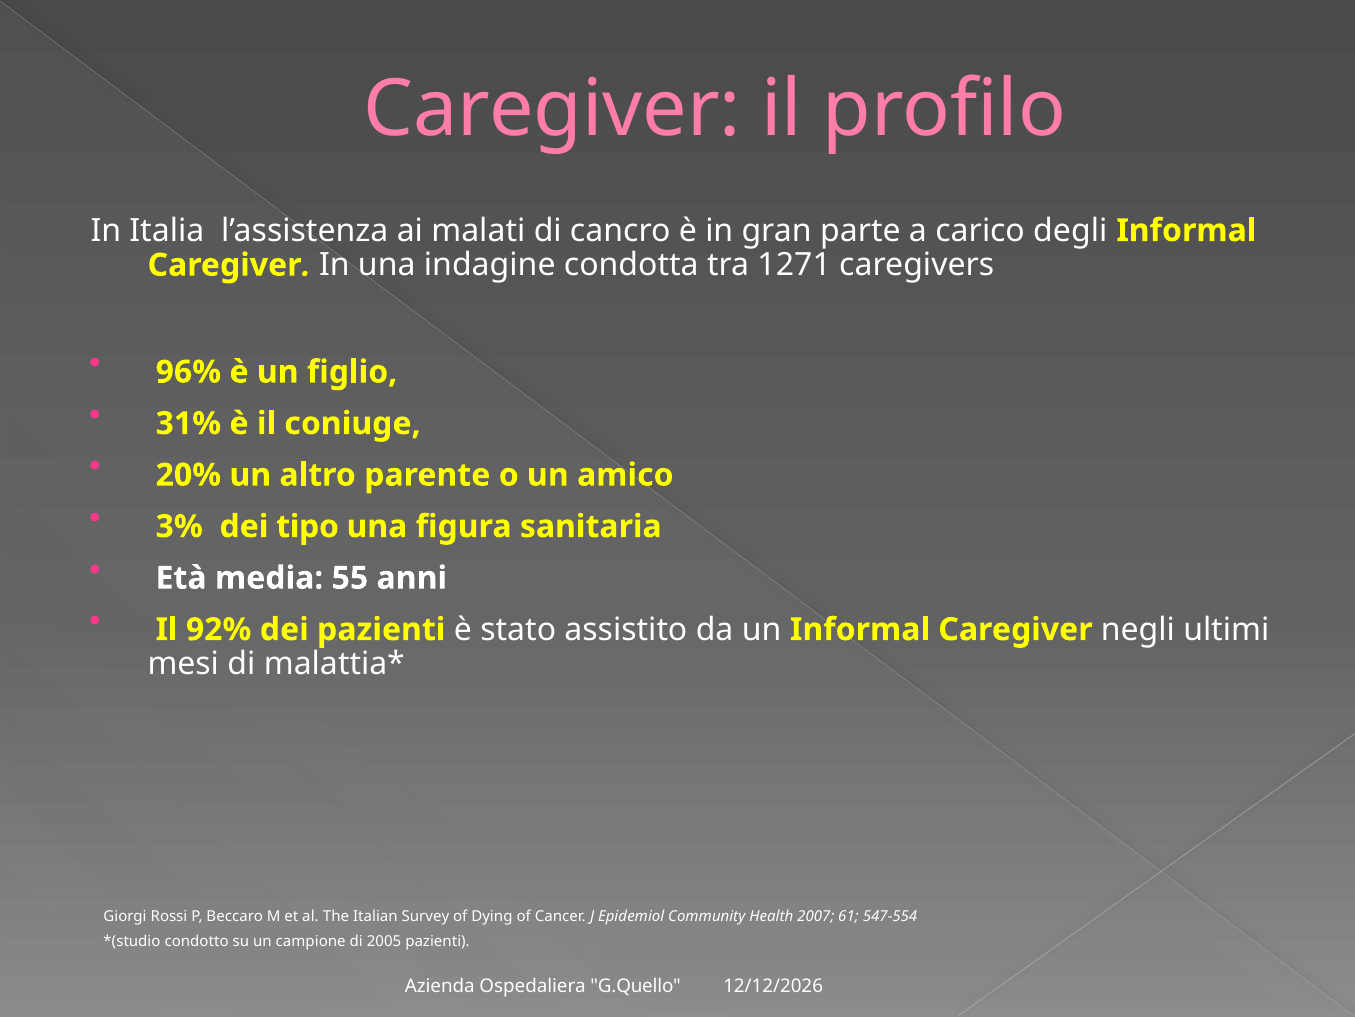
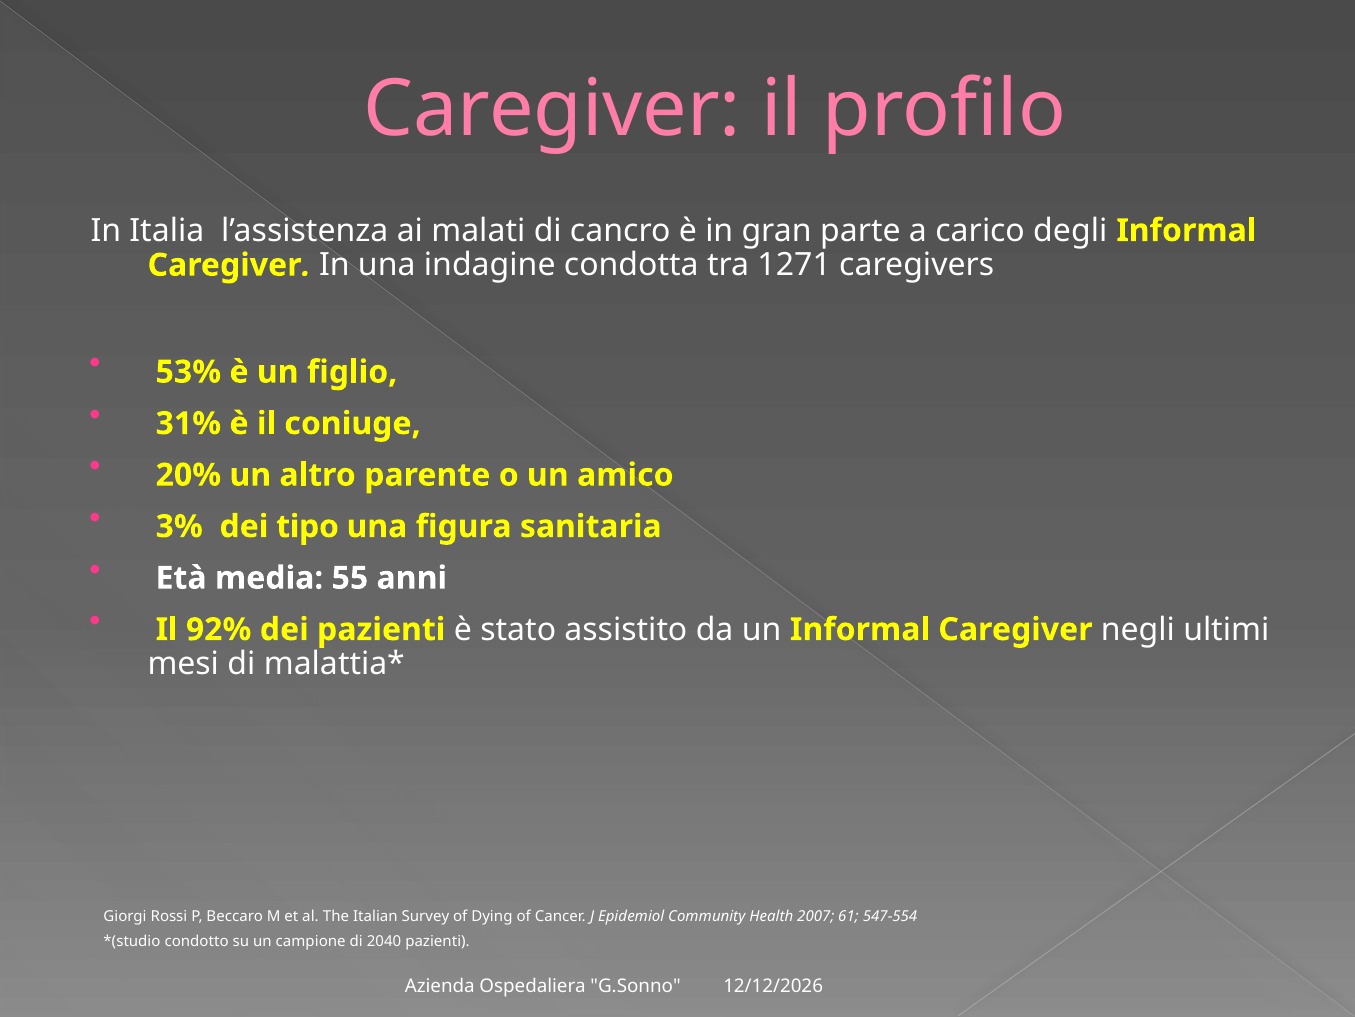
96%: 96% -> 53% (188, 372)
2005: 2005 -> 2040 (384, 941)
G.Quello: G.Quello -> G.Sonno (636, 985)
